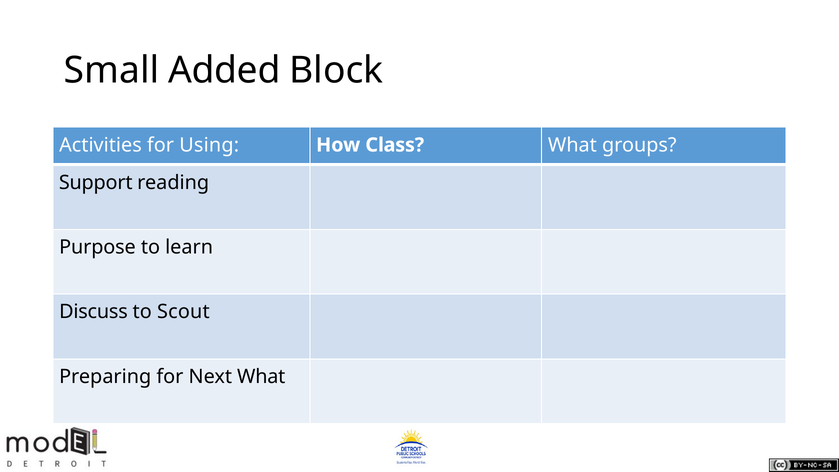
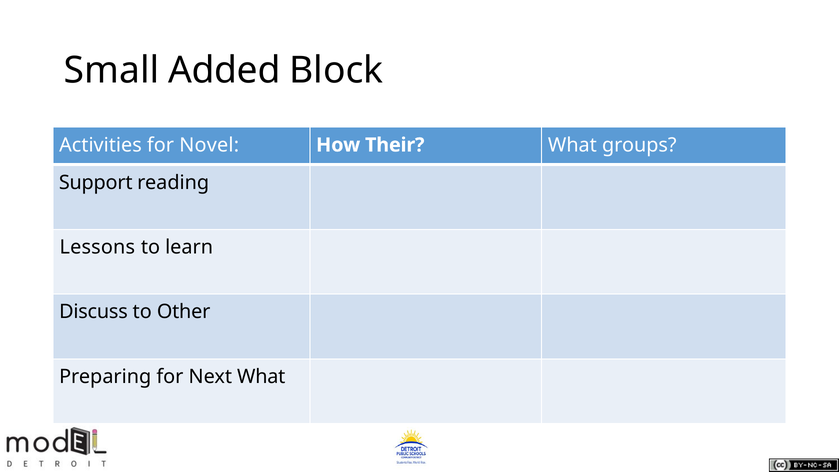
Using: Using -> Novel (209, 145)
Class: Class -> Their (395, 145)
Purpose: Purpose -> Lessons (97, 247)
Scout: Scout -> Other (184, 312)
